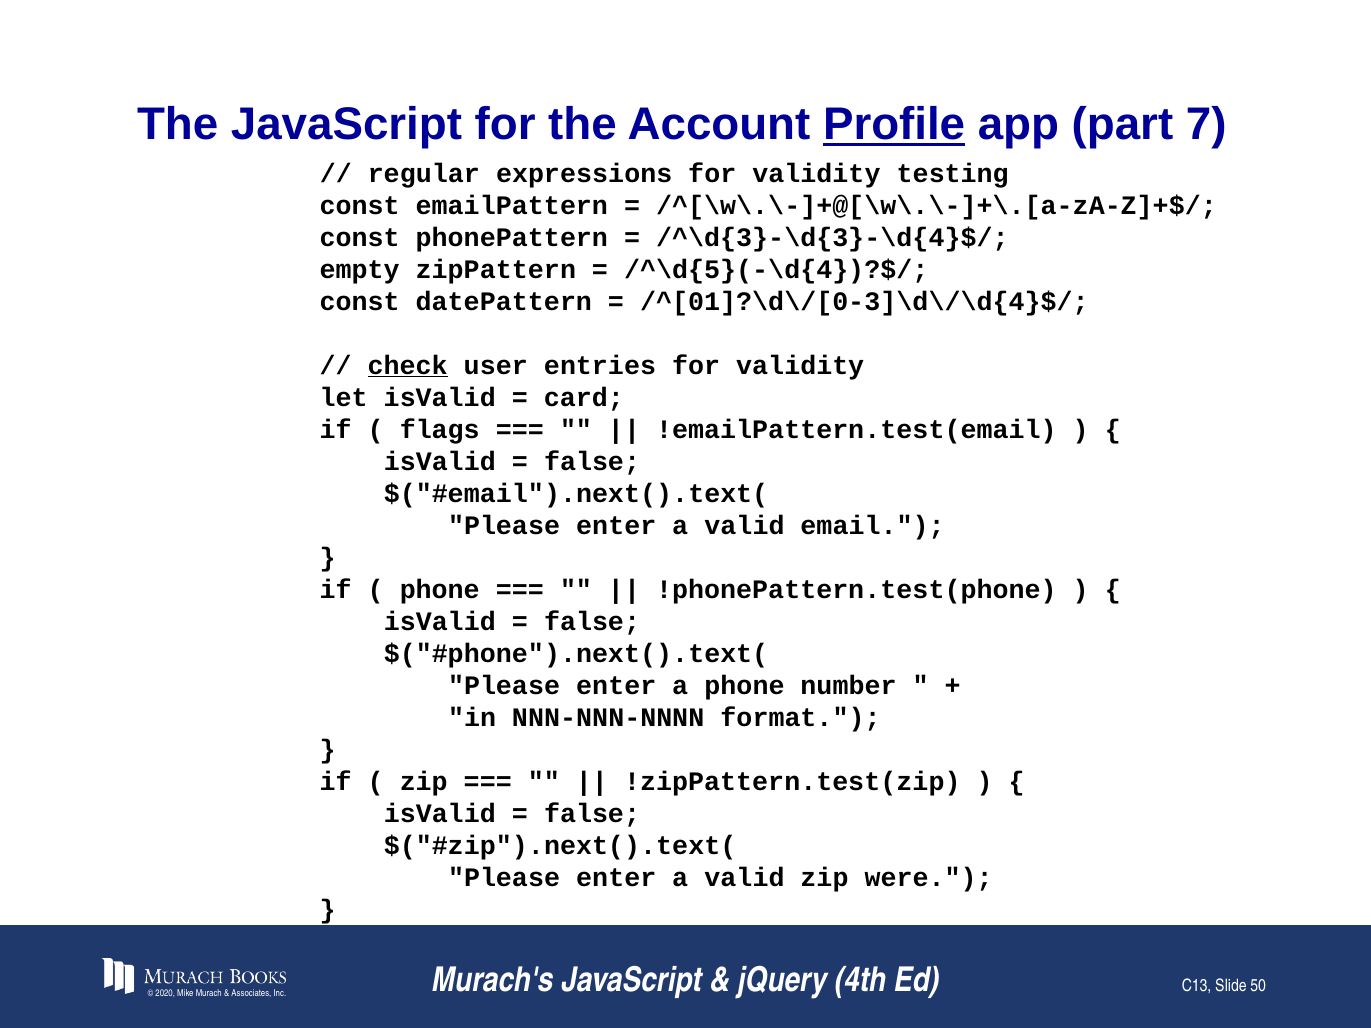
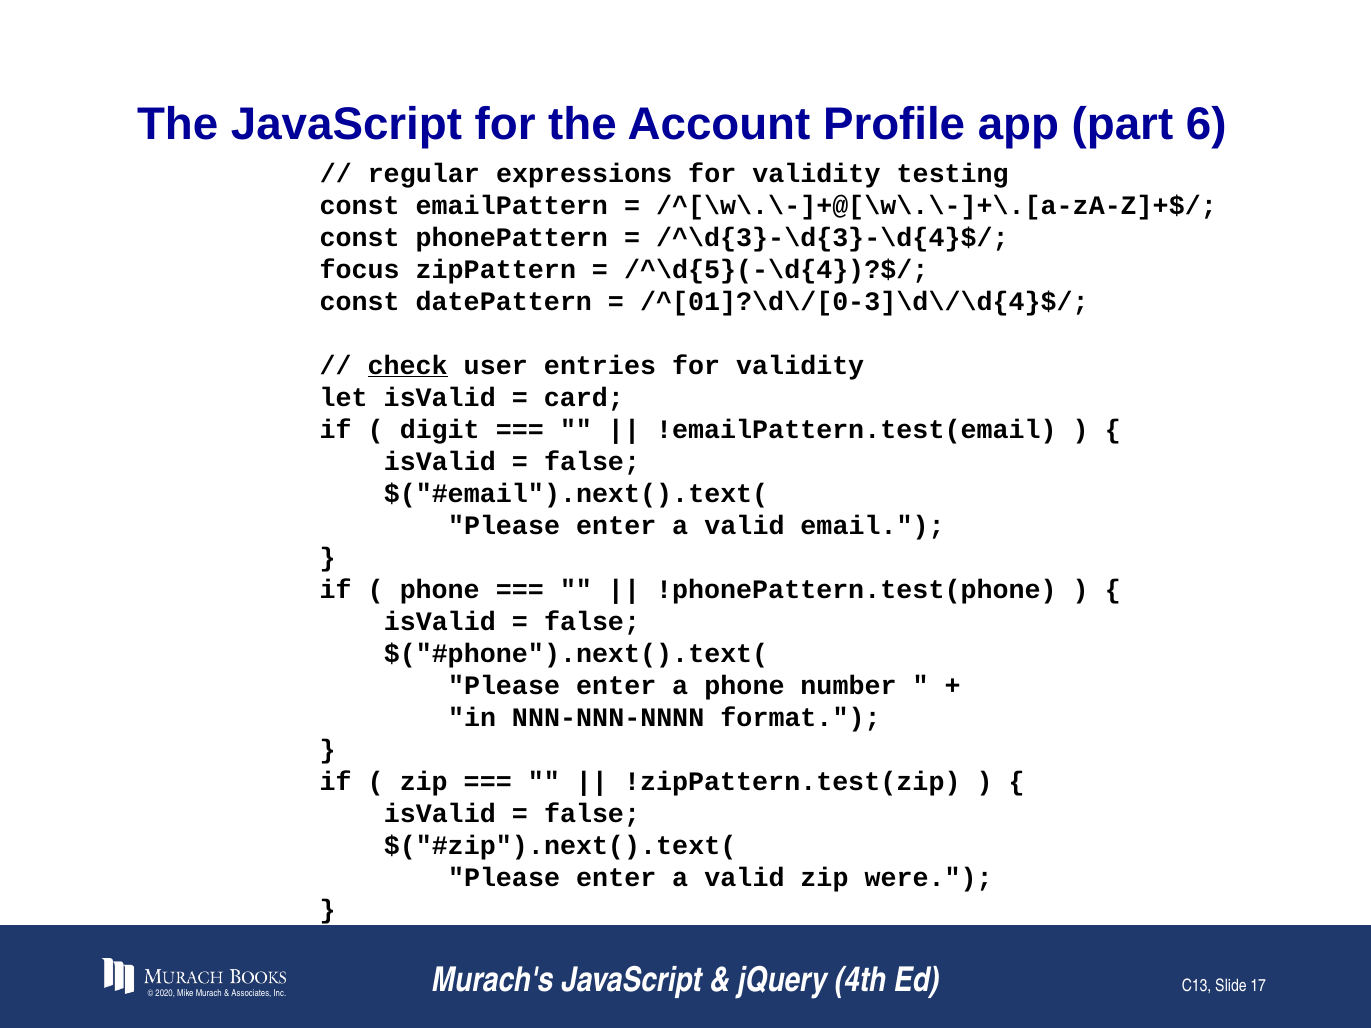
Profile underline: present -> none (894, 125)
7: 7 -> 6 (1206, 125)
empty: empty -> focus (360, 269)
flags: flags -> digit (440, 429)
50: 50 -> 17 (1258, 986)
